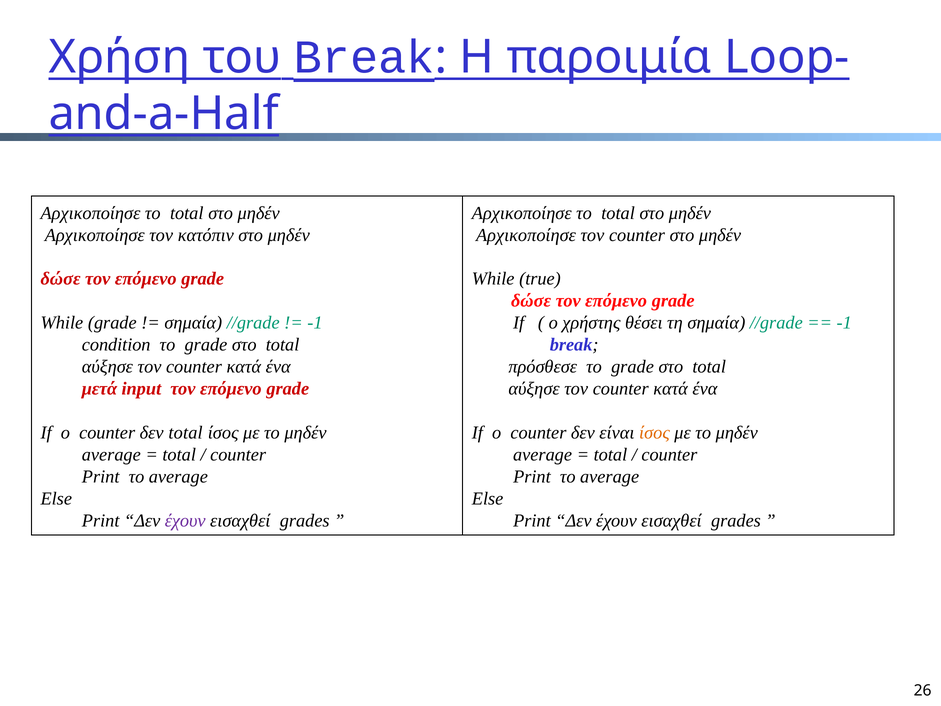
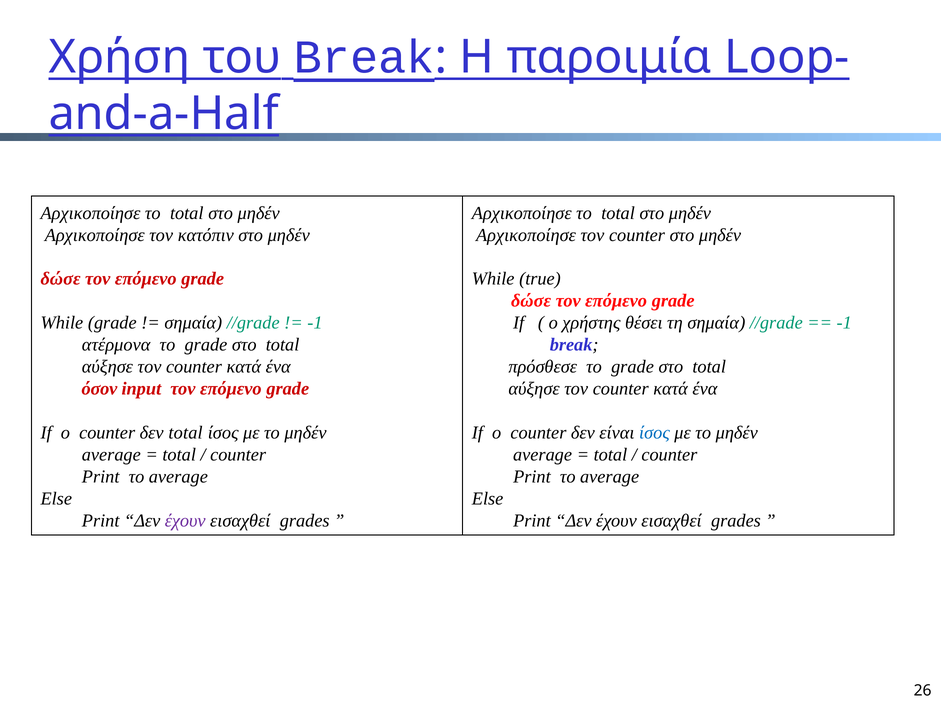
condition: condition -> ατέρμονα (116, 345)
μετά: μετά -> όσον (99, 389)
ίσος colour: orange -> blue (654, 433)
